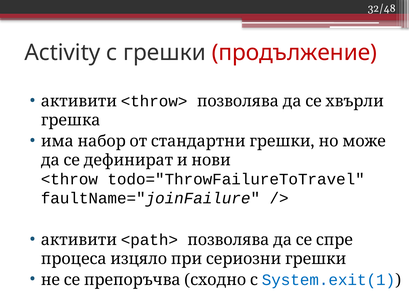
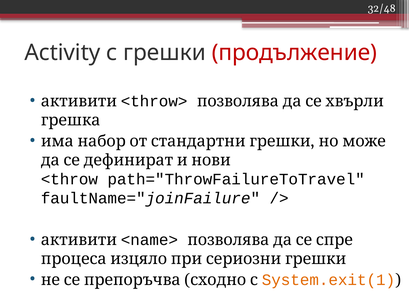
todo="ThrowFailureToTravel: todo="ThrowFailureToTravel -> path="ThrowFailureToTravel (236, 179)
<path>: <path> -> <name> (149, 240)
System.exit(1 colour: blue -> orange (328, 280)
